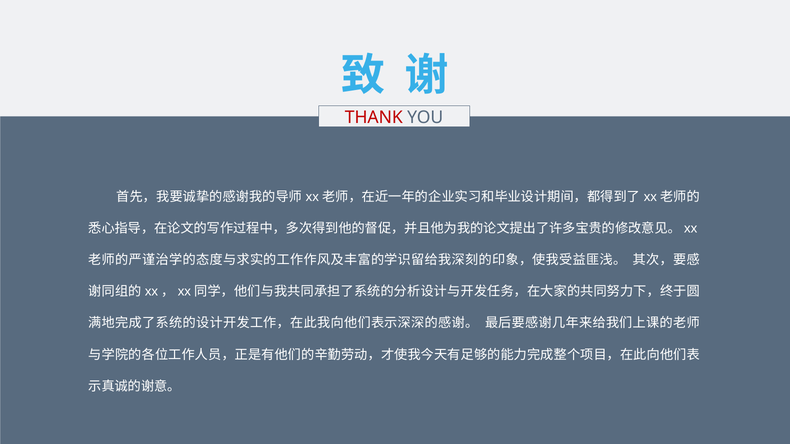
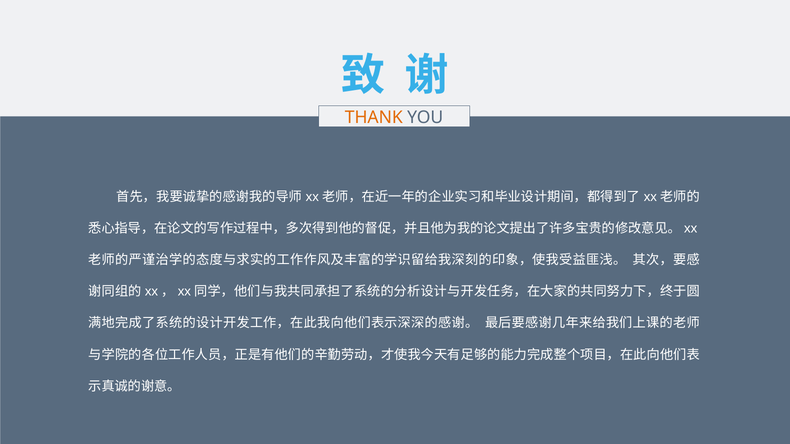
THANK colour: red -> orange (374, 118)
